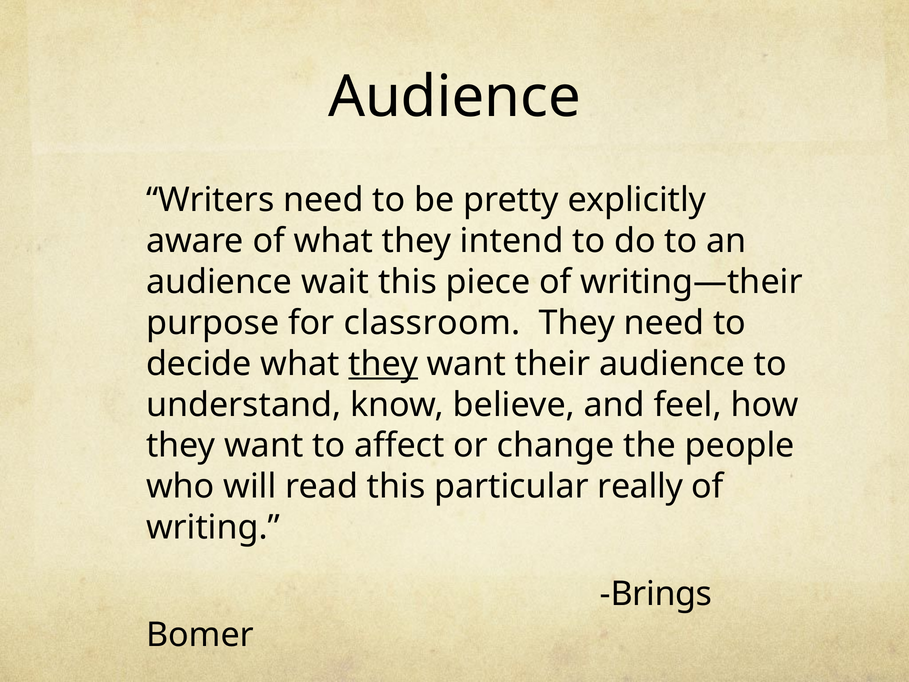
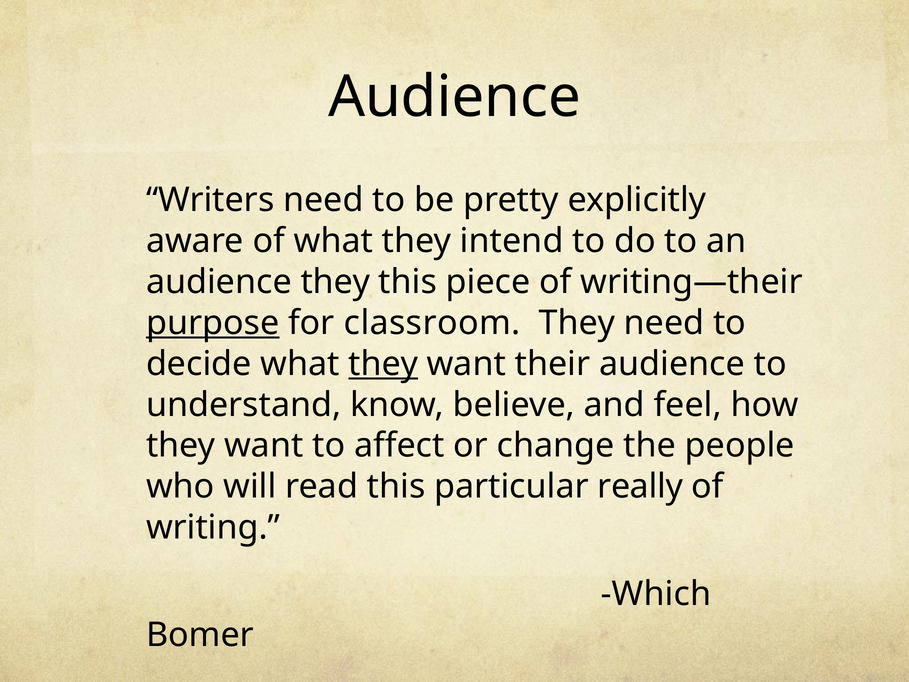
audience wait: wait -> they (335, 282)
purpose underline: none -> present (213, 323)
Brings: Brings -> Which (656, 594)
